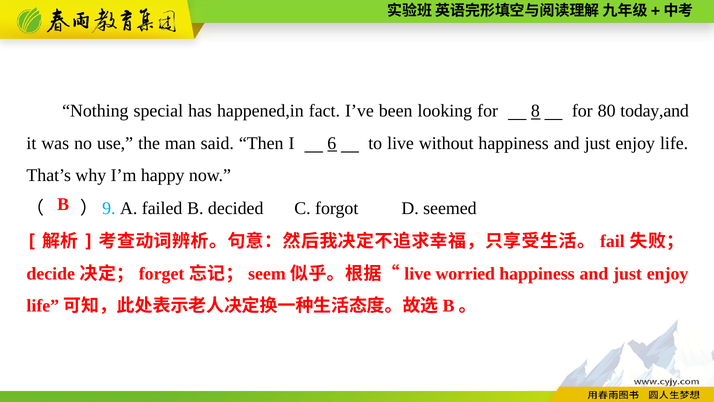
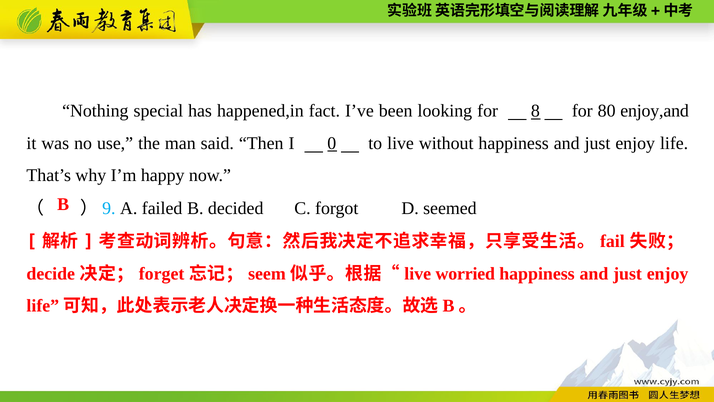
today,and: today,and -> enjoy,and (655, 111)
6: 6 -> 0 (332, 143)
